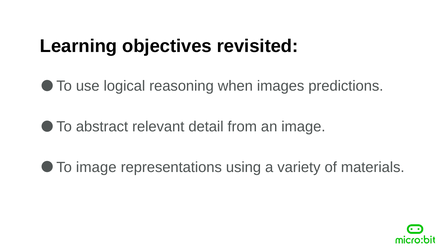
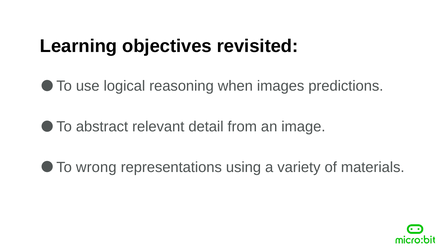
To image: image -> wrong (96, 167)
